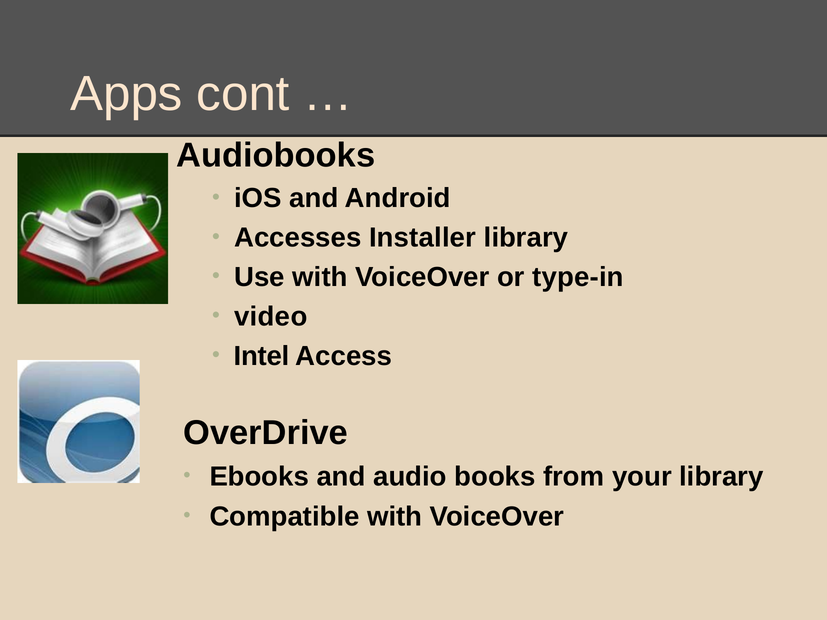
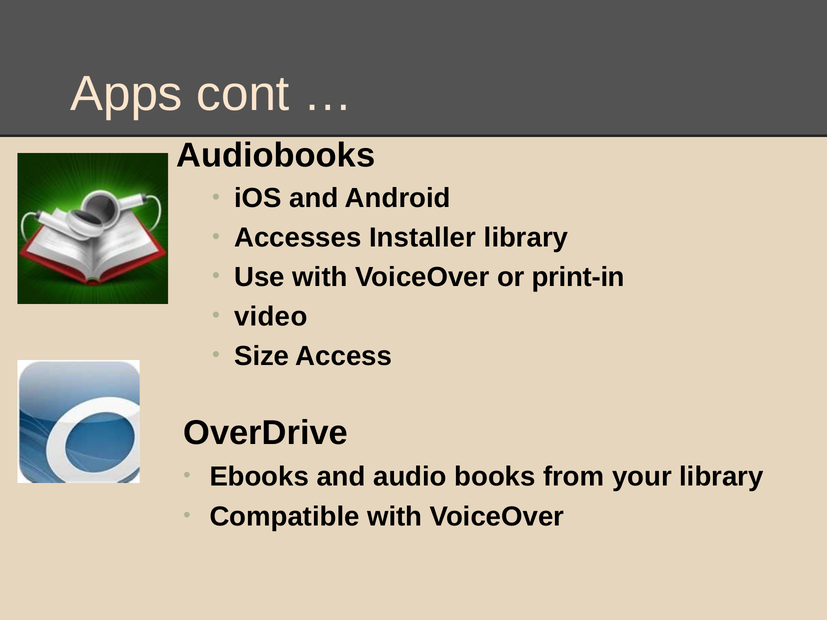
type-in: type-in -> print-in (578, 277)
Intel: Intel -> Size (262, 356)
